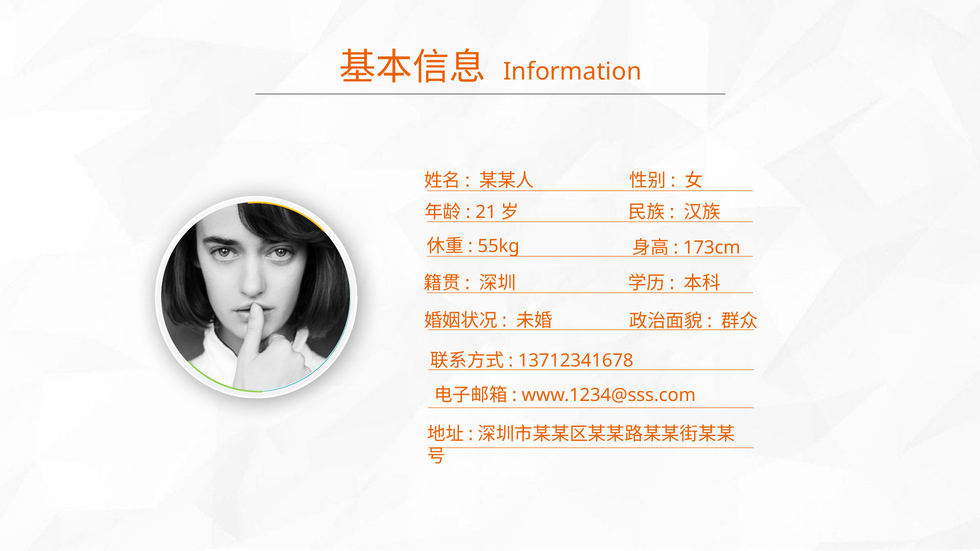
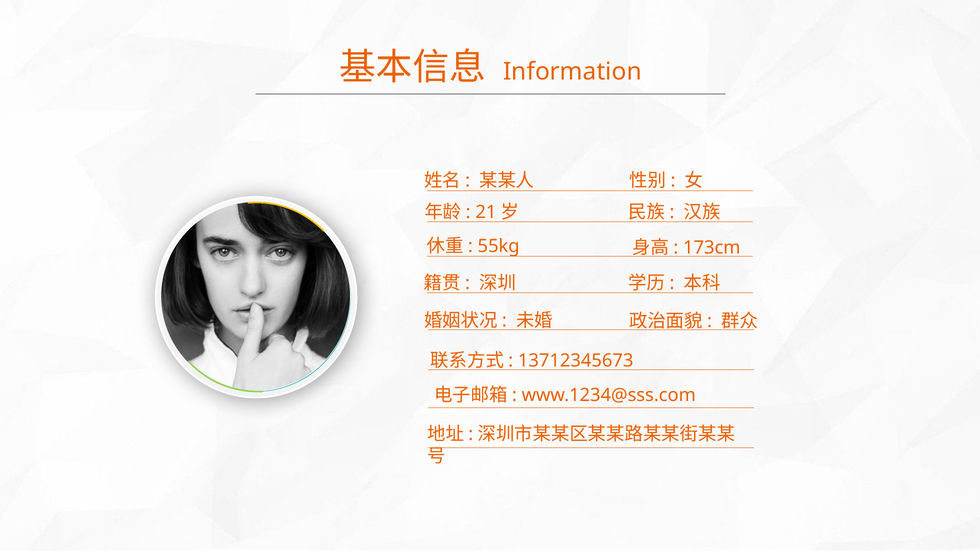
13712341678: 13712341678 -> 13712345673 (576, 361)
